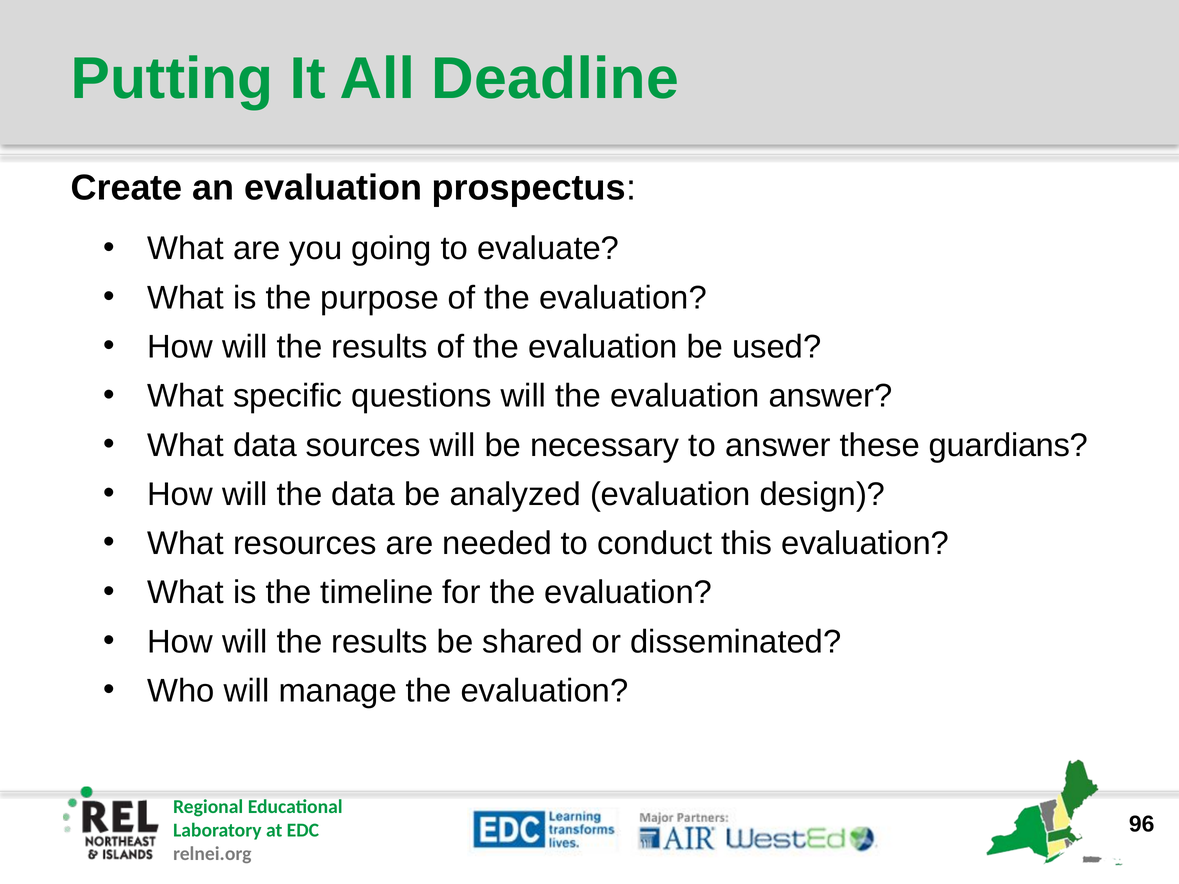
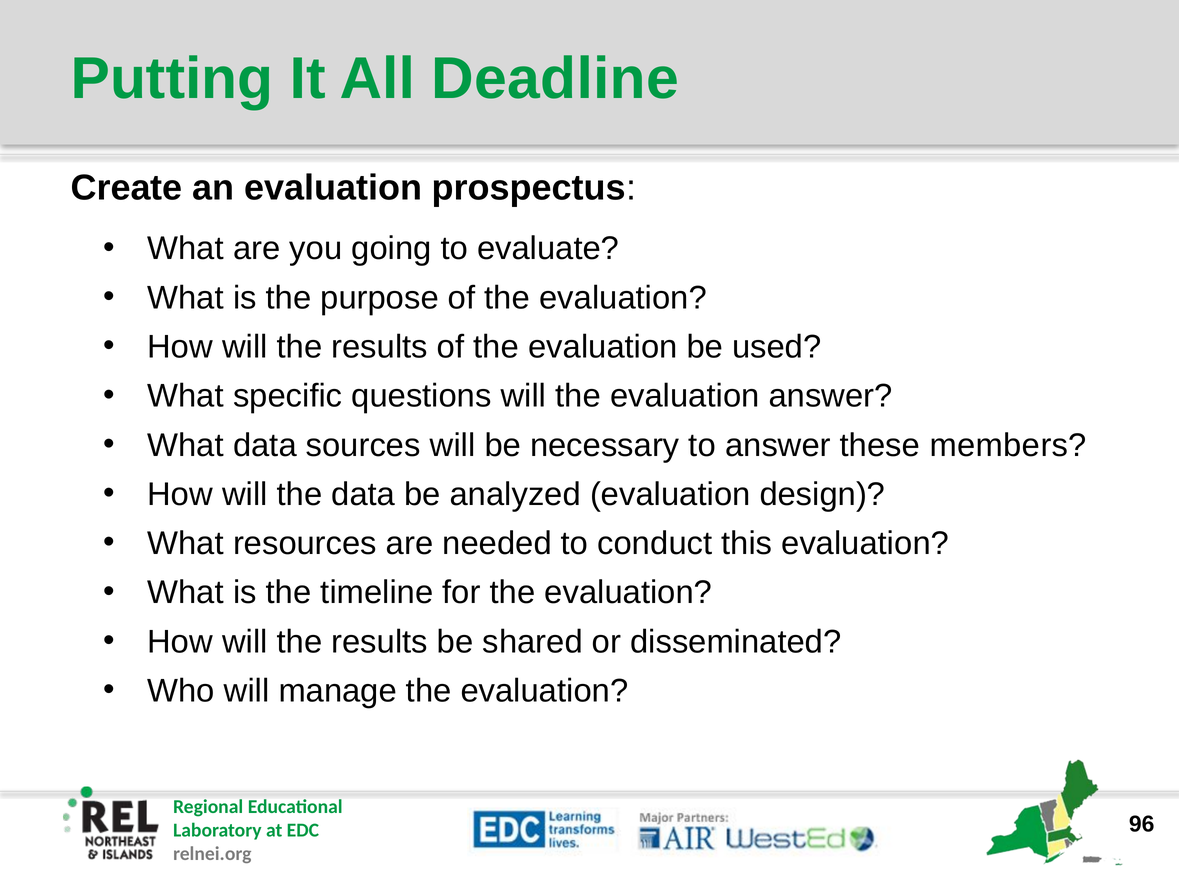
guardians: guardians -> members (1008, 445)
